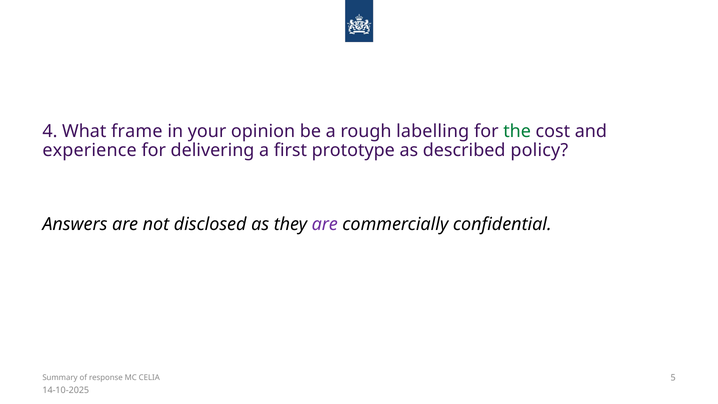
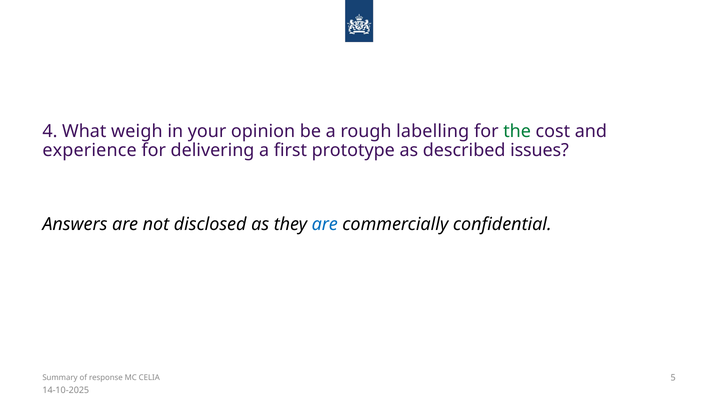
frame: frame -> weigh (137, 131)
policy: policy -> issues (539, 150)
are colour: purple -> blue (325, 224)
